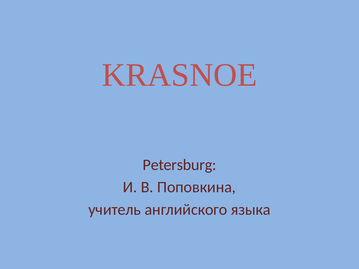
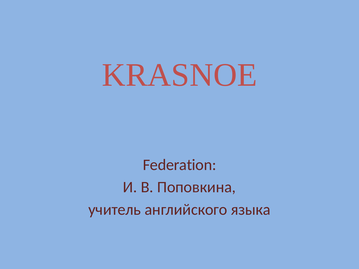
Petersburg: Petersburg -> Federation (180, 165)
